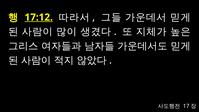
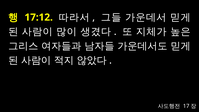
17:12 underline: present -> none (39, 17)
